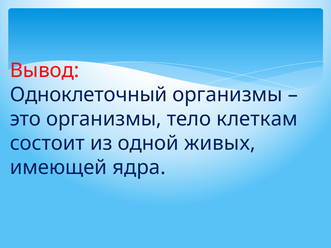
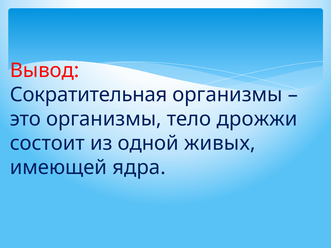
Одноклеточный: Одноклеточный -> Сократительная (89, 95)
клеткам: клеткам -> дрожжи (257, 119)
